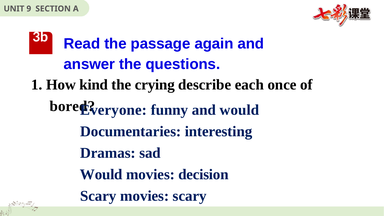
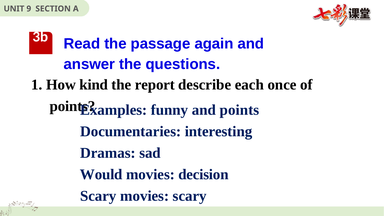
crying: crying -> report (155, 85)
bored: bored -> points (73, 106)
Everyone: Everyone -> Examples (114, 110)
and would: would -> points (239, 110)
